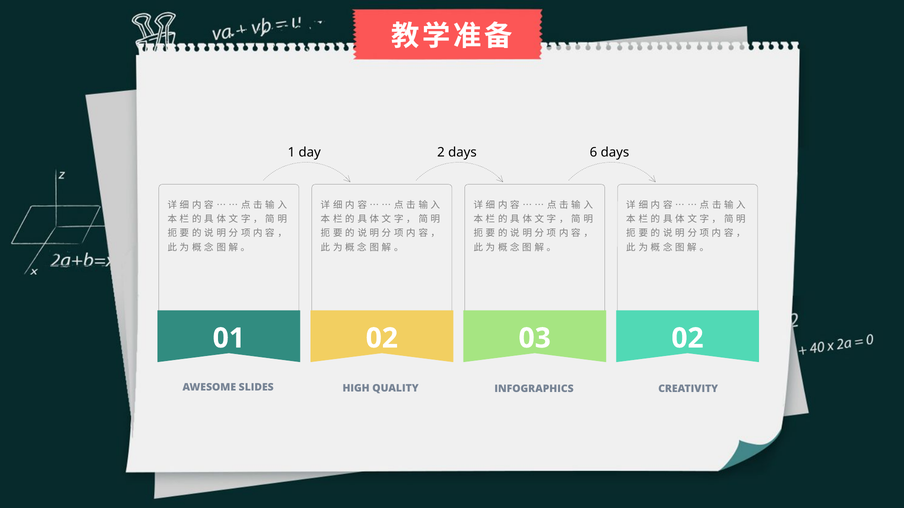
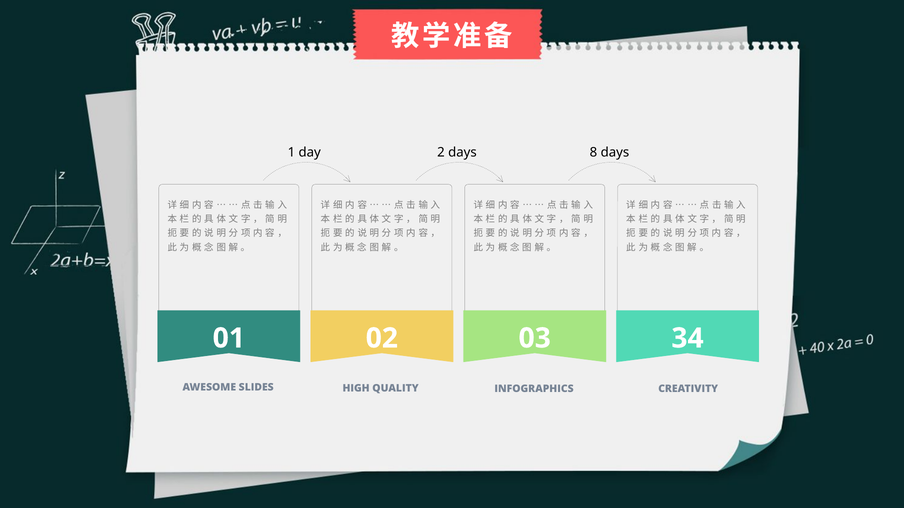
6: 6 -> 8 (594, 153)
03 02: 02 -> 34 (688, 339)
